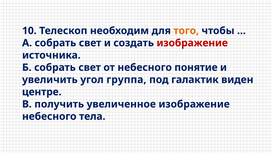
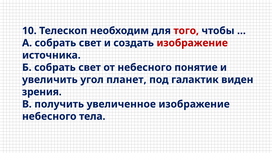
того colour: orange -> red (186, 31)
группа: группа -> планет (126, 80)
центре: центре -> зрения (42, 92)
